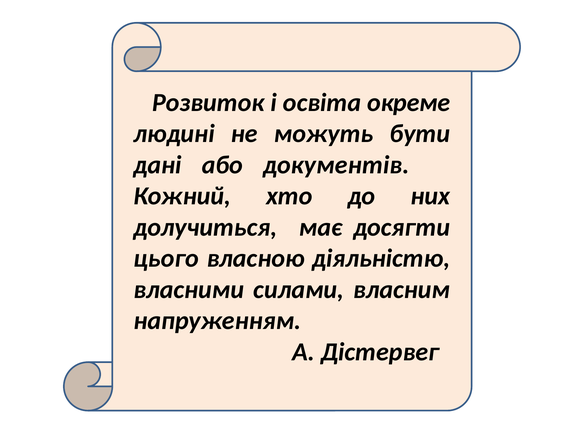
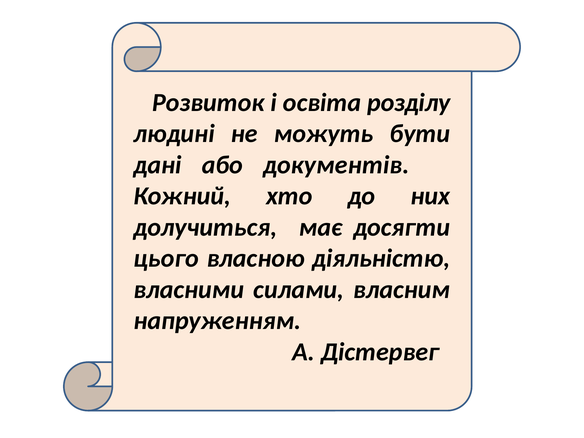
окреме: окреме -> розділу (409, 102)
